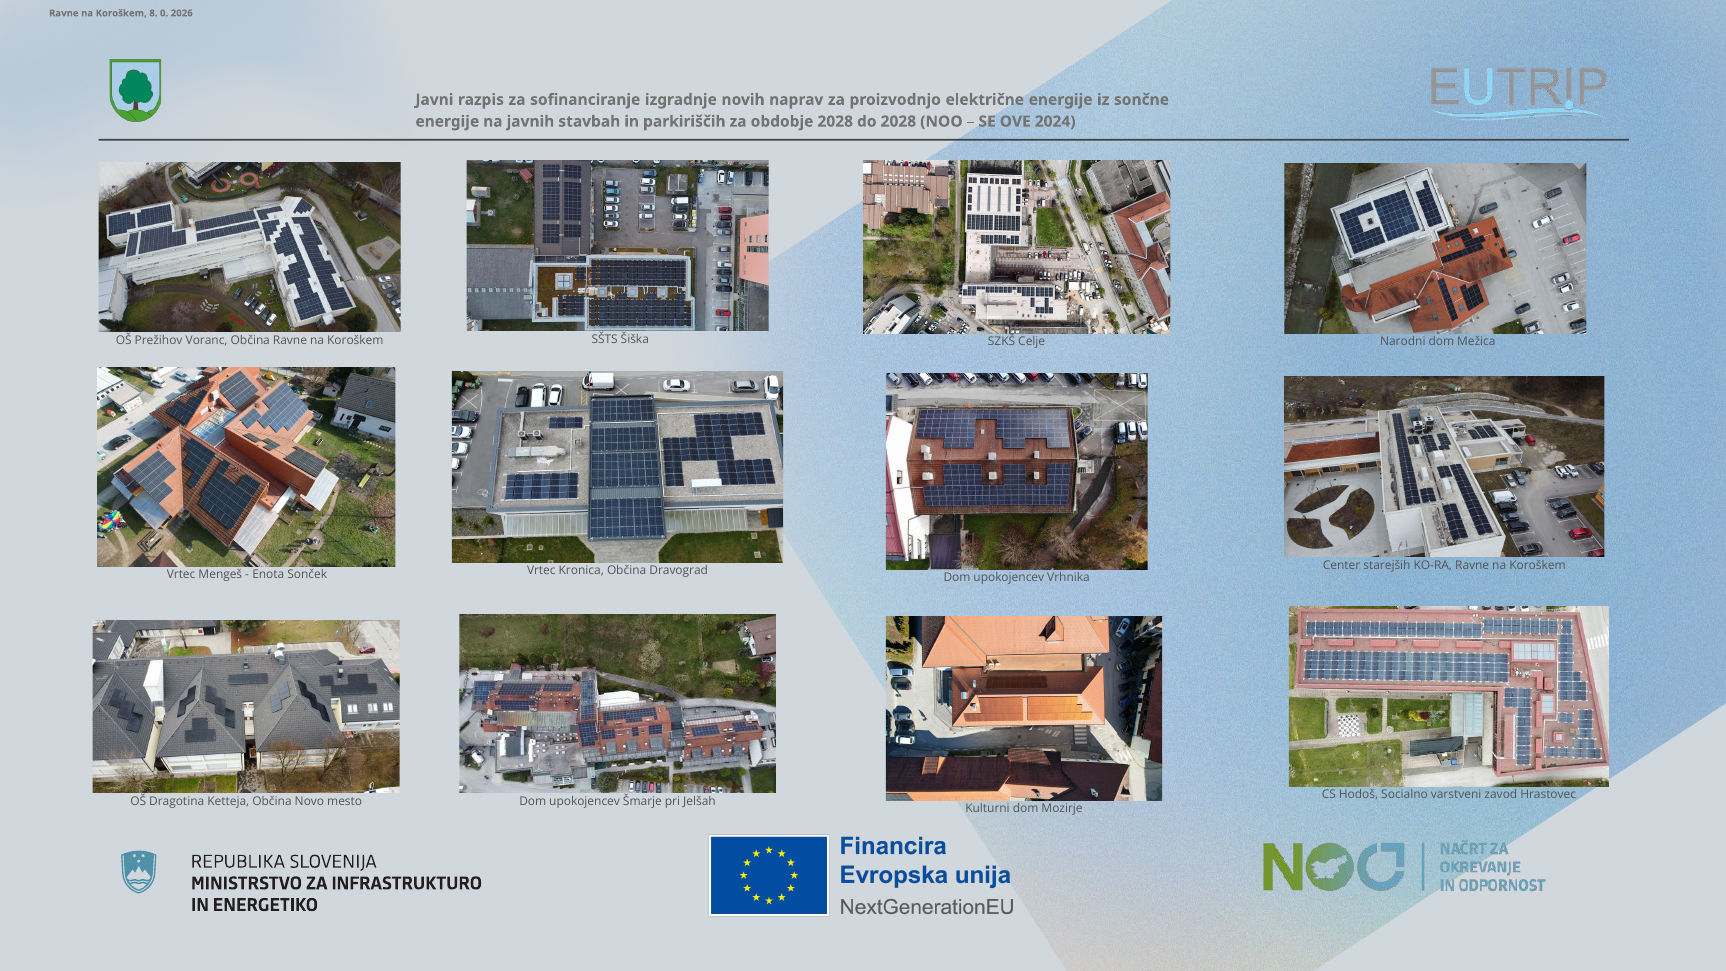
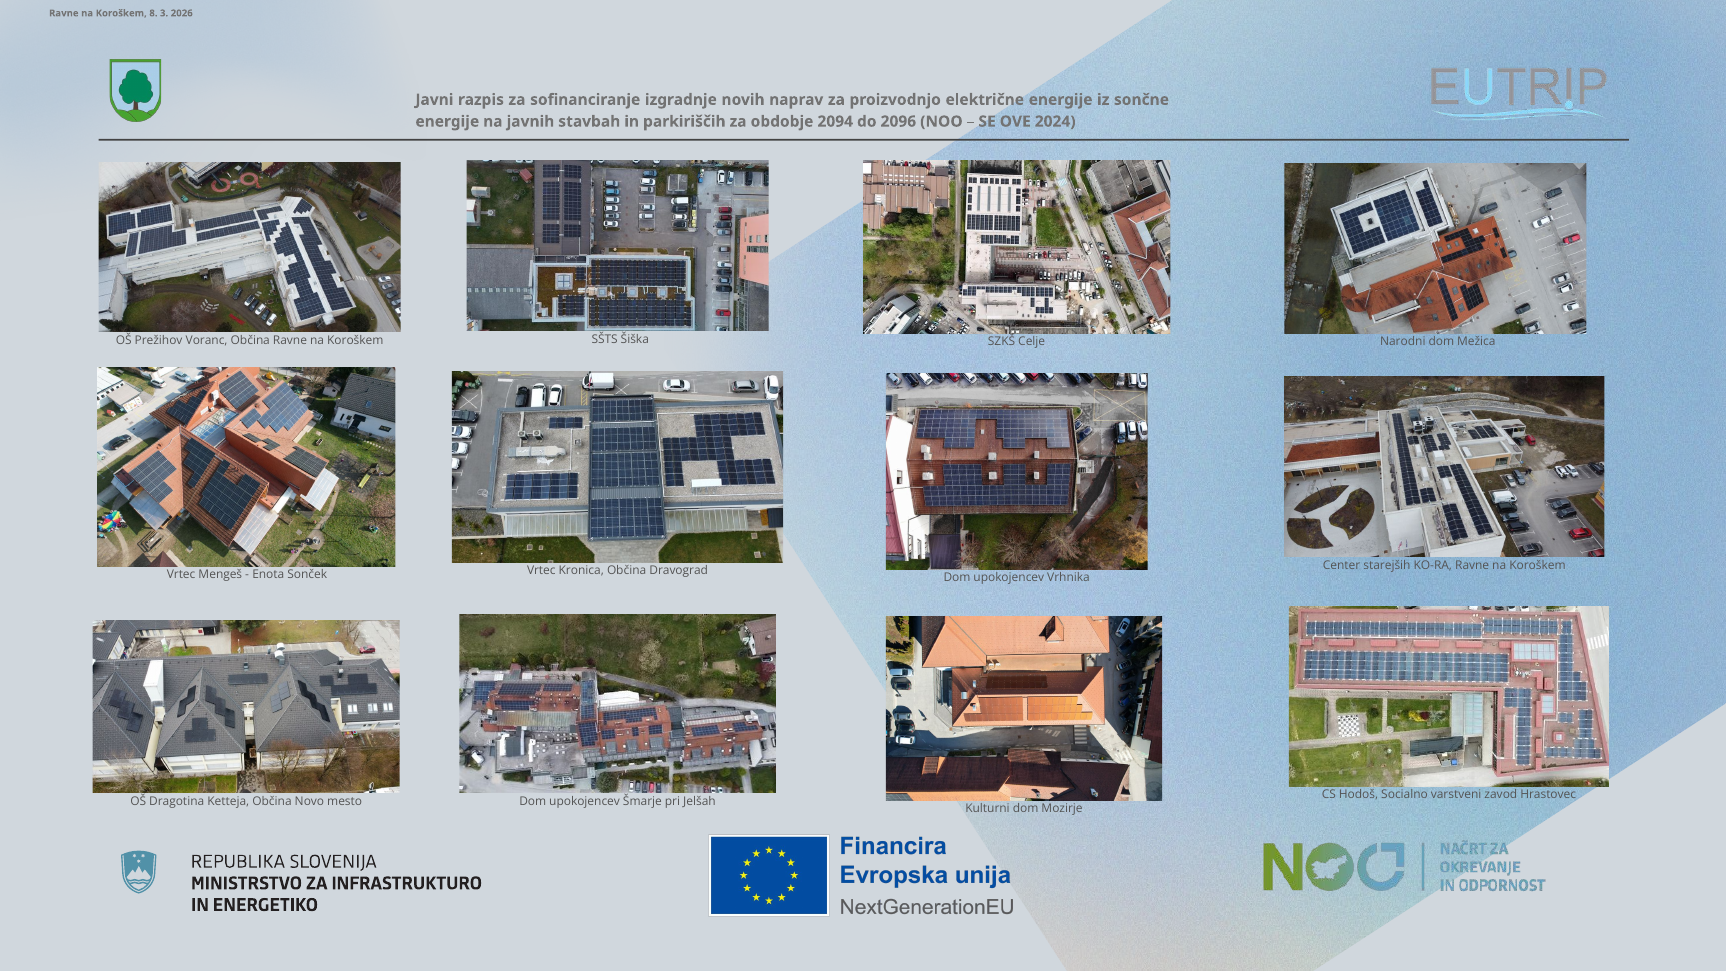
0: 0 -> 3 (164, 13)
obdobje 2028: 2028 -> 2094 (835, 121)
do 2028: 2028 -> 2096 (898, 121)
